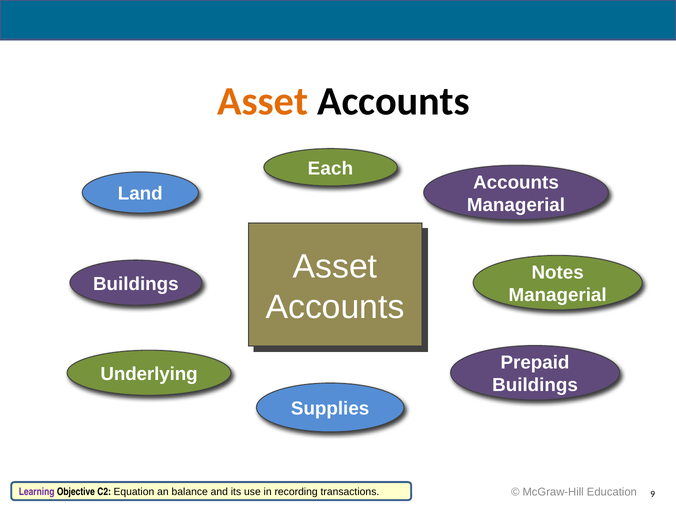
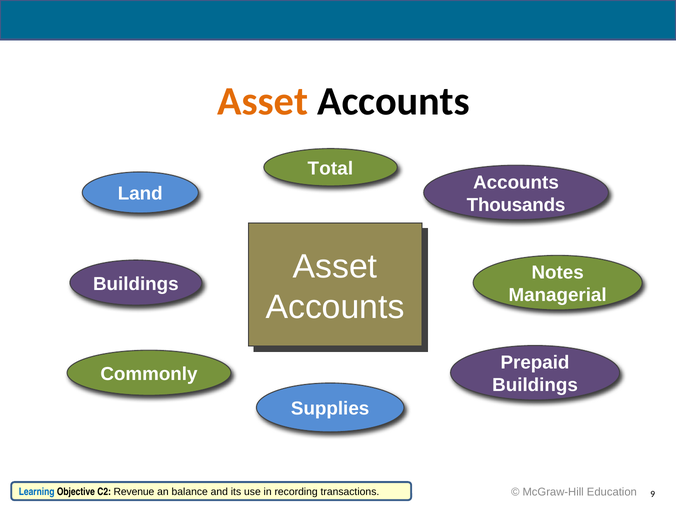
Each: Each -> Total (330, 169)
Managerial: Managerial -> Thousands (516, 205)
Underlying: Underlying -> Commonly (149, 374)
Learning colour: purple -> blue (37, 492)
Equation: Equation -> Revenue (134, 492)
